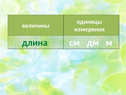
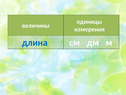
длина colour: green -> blue (35, 42)
